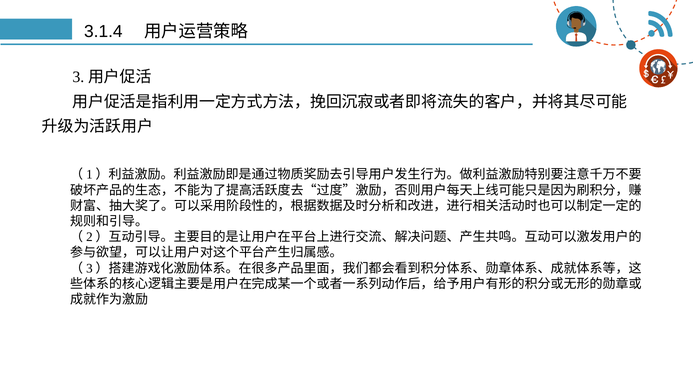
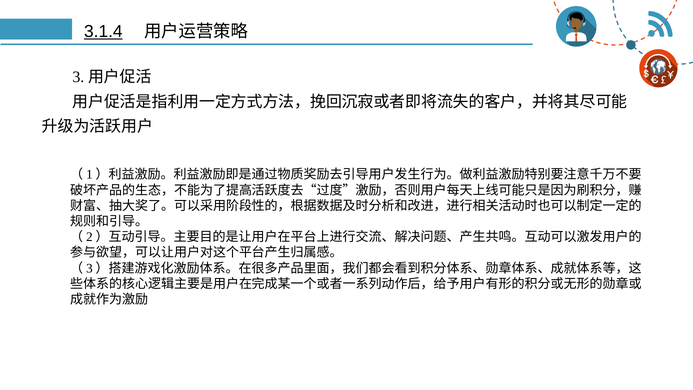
3.1.4 underline: none -> present (103, 31)
